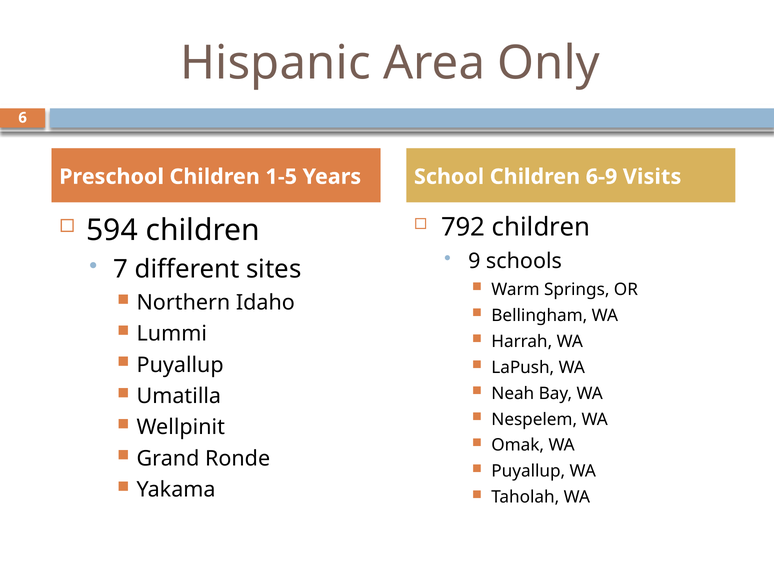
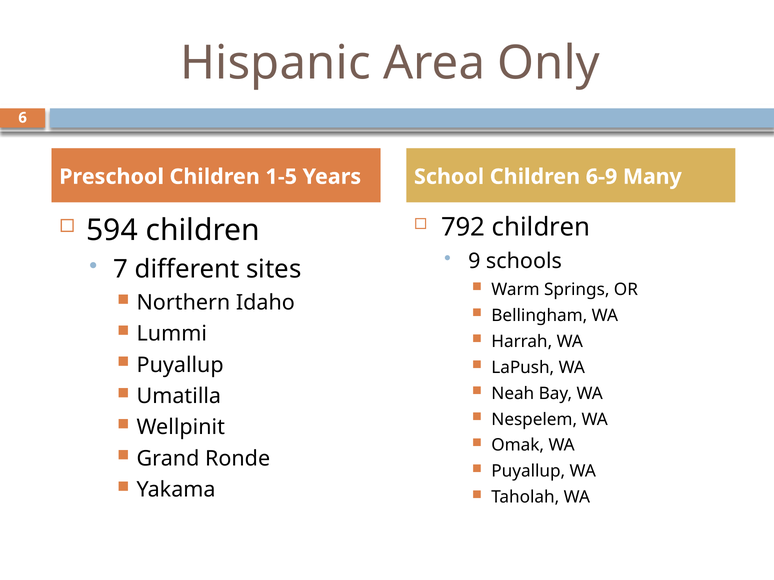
Visits: Visits -> Many (652, 177)
